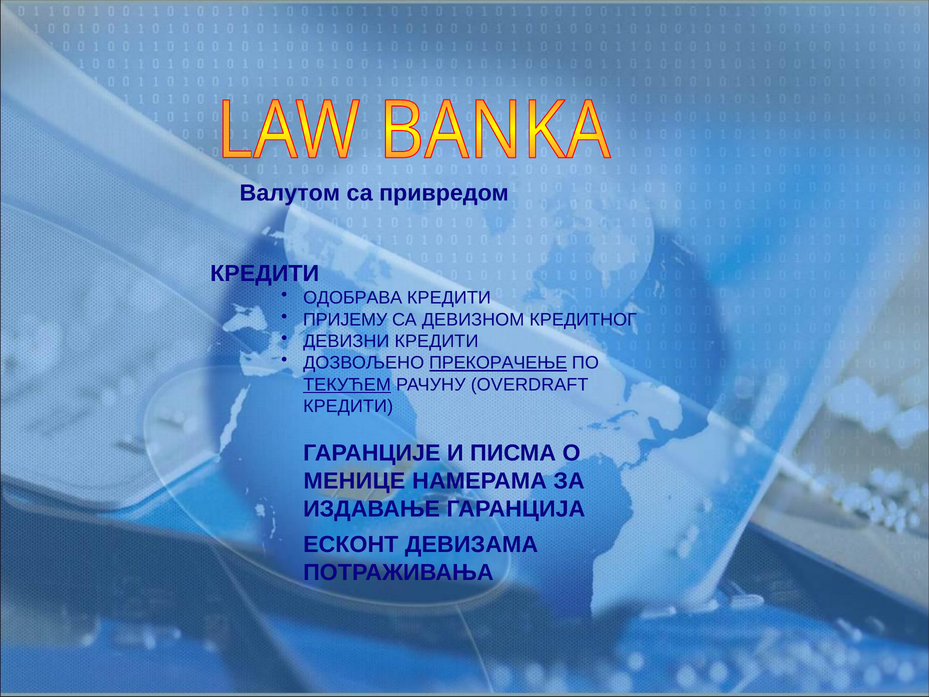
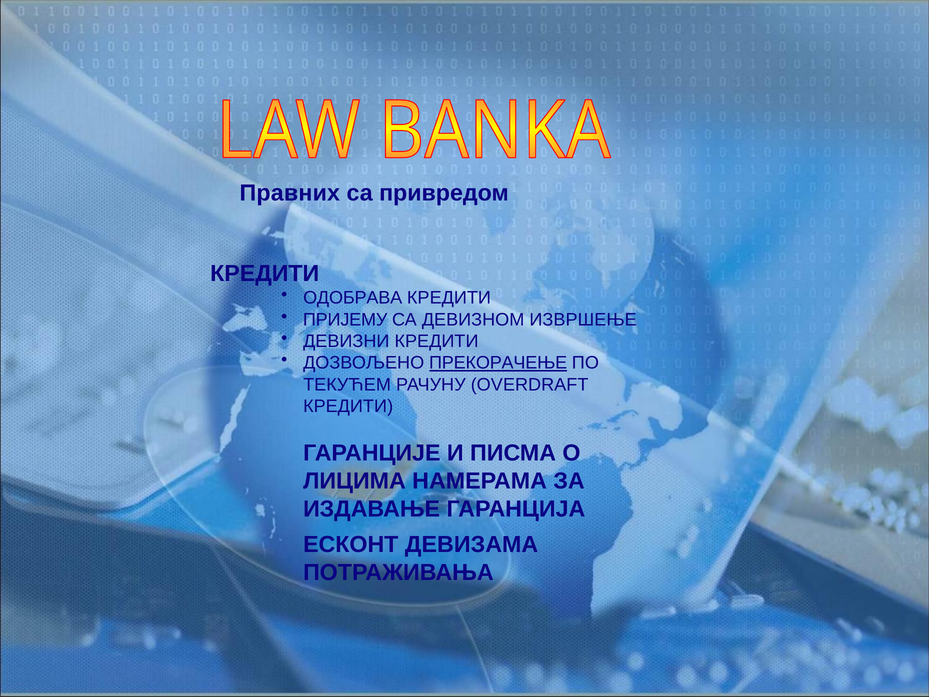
Валутом: Валутом -> Правних (290, 193)
КРЕДИТНОГ: КРЕДИТНОГ -> ИЗВРШЕЊЕ (583, 319)
ТЕКУЋЕМ underline: present -> none (347, 385)
МЕНИЦЕ: МЕНИЦЕ -> ЛИЦИМА (355, 481)
